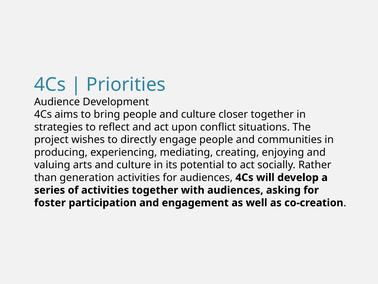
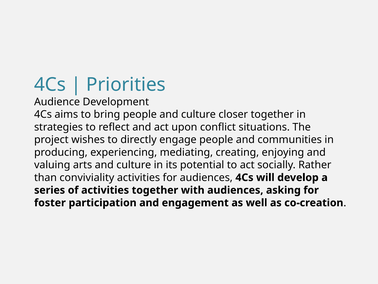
generation: generation -> conviviality (87, 177)
